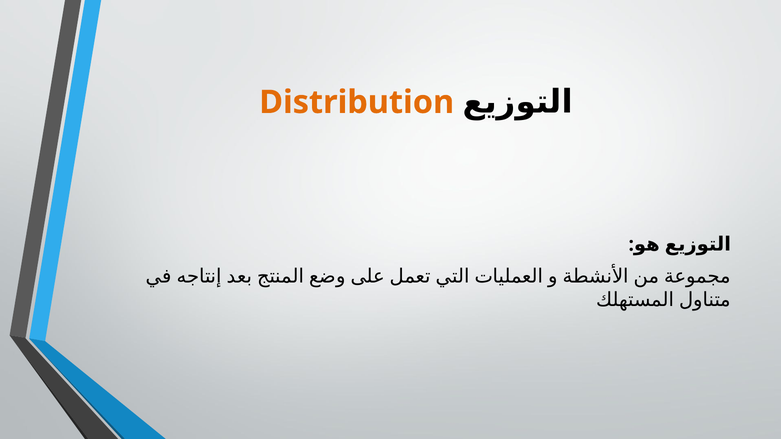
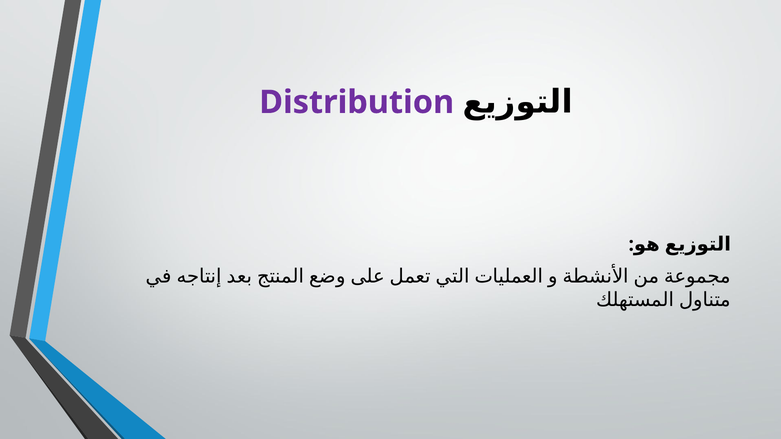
Distribution colour: orange -> purple (357, 102)
